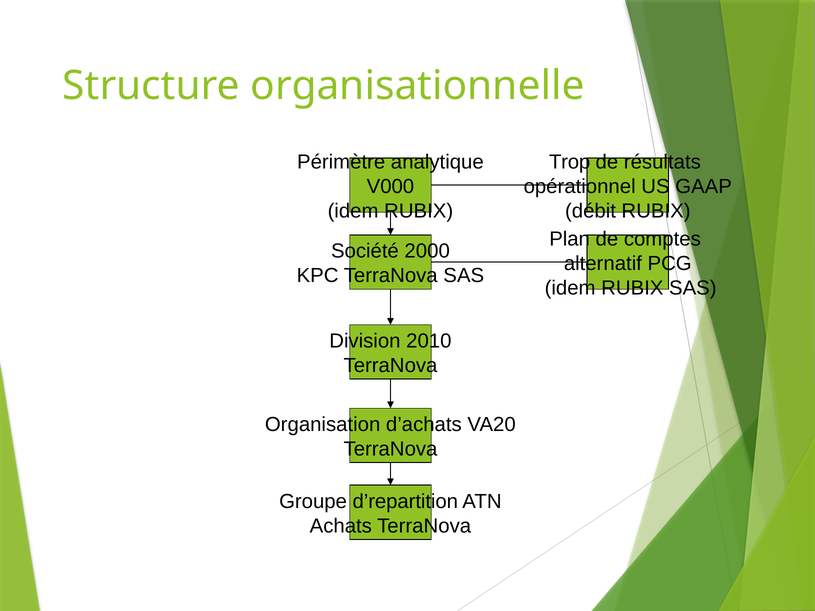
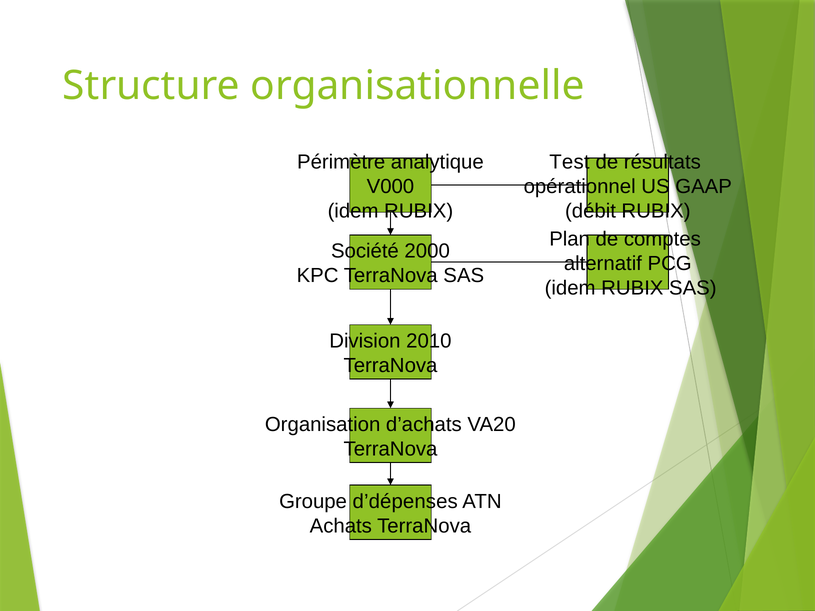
Trop: Trop -> Test (569, 162)
d’repartition: d’repartition -> d’dépenses (405, 502)
